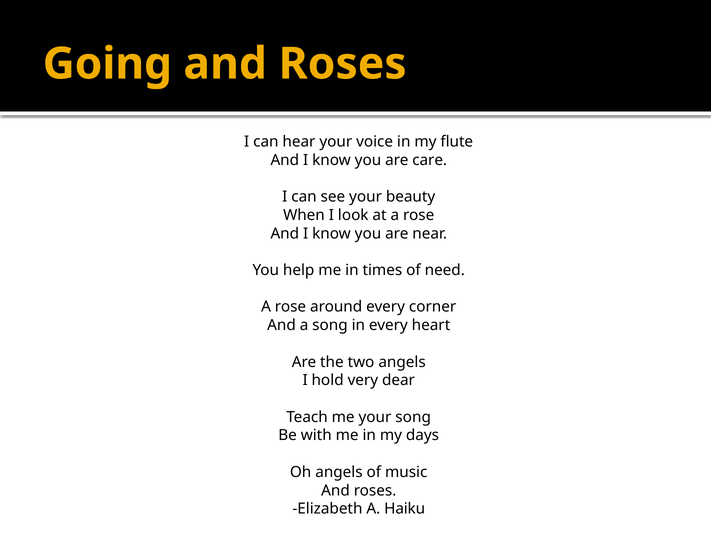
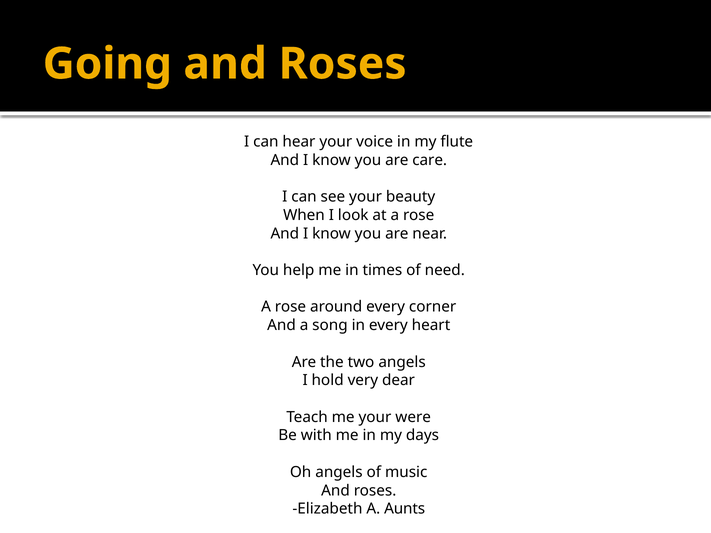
your song: song -> were (413, 417)
Haiku: Haiku -> Aunts (405, 509)
